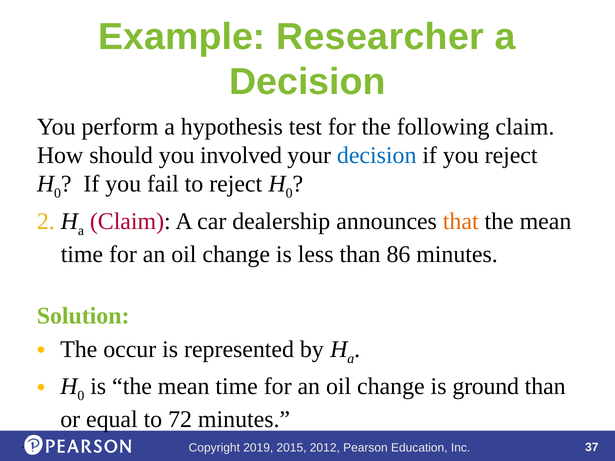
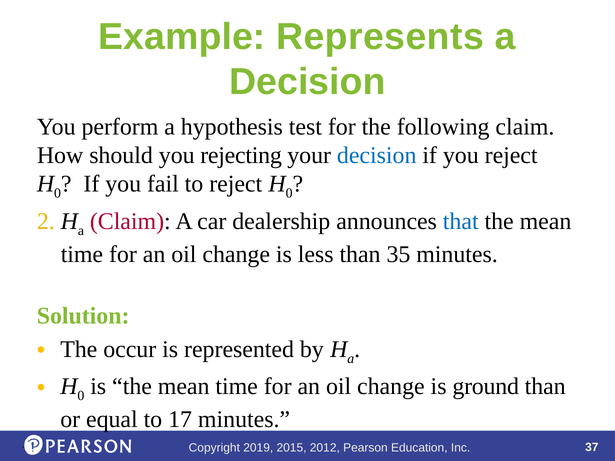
Researcher: Researcher -> Represents (380, 37)
involved: involved -> rejecting (241, 155)
that colour: orange -> blue (461, 222)
86: 86 -> 35 (398, 254)
72: 72 -> 17 (180, 419)
